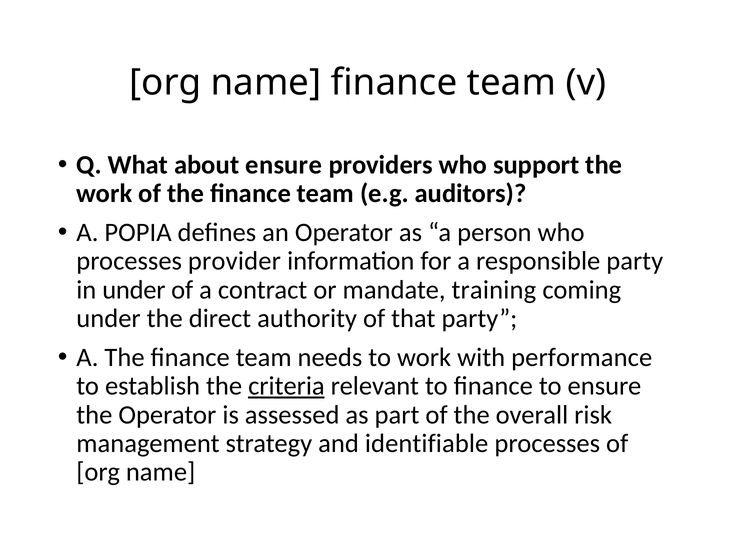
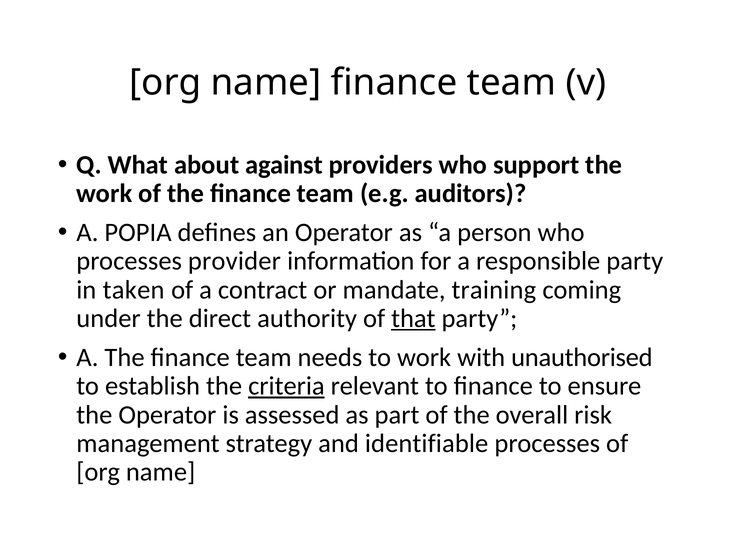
about ensure: ensure -> against (284, 165)
in under: under -> taken (134, 290)
that underline: none -> present (413, 318)
performance: performance -> unauthorised (582, 357)
